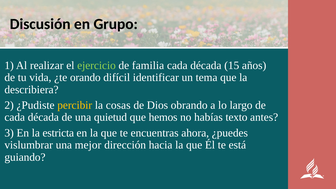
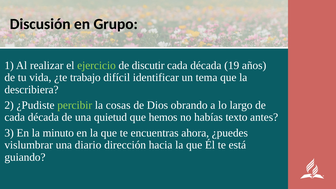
familia: familia -> discutir (148, 65)
15: 15 -> 19 (232, 65)
orando: orando -> trabajo (85, 77)
percibir colour: yellow -> light green (75, 105)
estricta: estricta -> minuto (58, 133)
mejor: mejor -> diario (88, 145)
